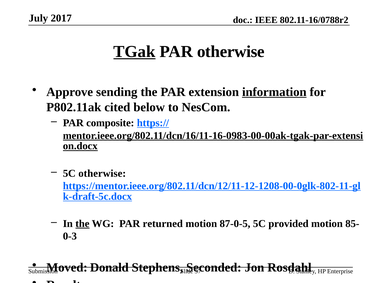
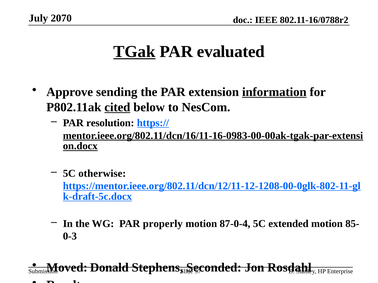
2017: 2017 -> 2070 (61, 18)
PAR otherwise: otherwise -> evaluated (231, 52)
cited underline: none -> present (117, 107)
composite: composite -> resolution (110, 123)
the underline: present -> none (82, 224)
returned: returned -> properly (163, 224)
87-0-5: 87-0-5 -> 87-0-4 (235, 224)
provided: provided -> extended (288, 224)
